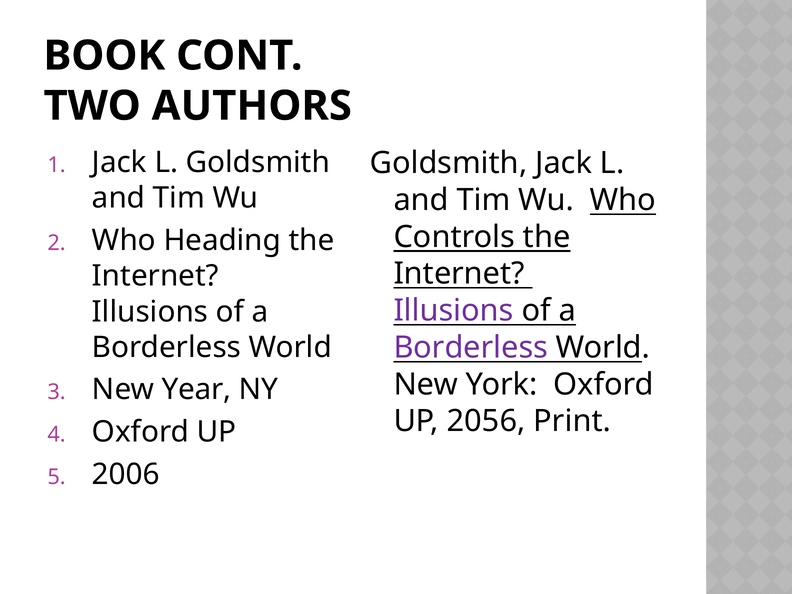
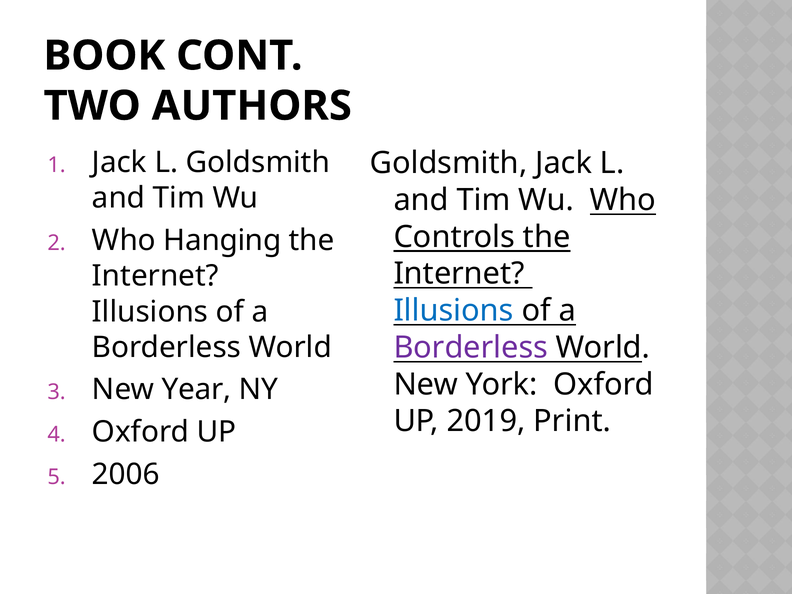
Heading: Heading -> Hanging (222, 240)
Illusions colour: purple -> blue (454, 311)
2056: 2056 -> 2019 (486, 421)
